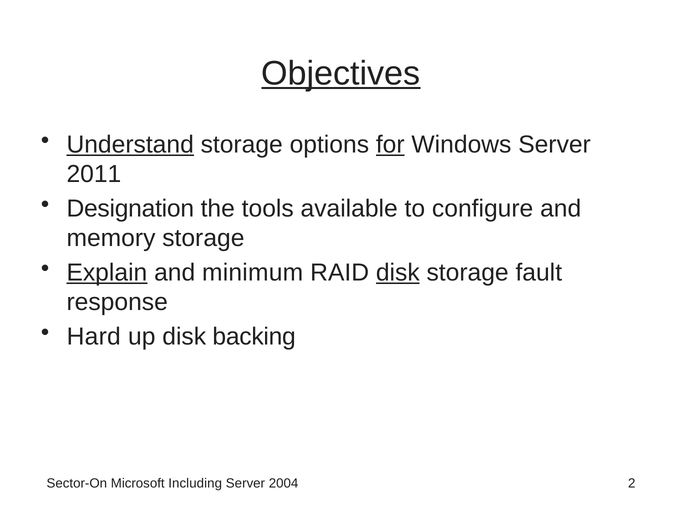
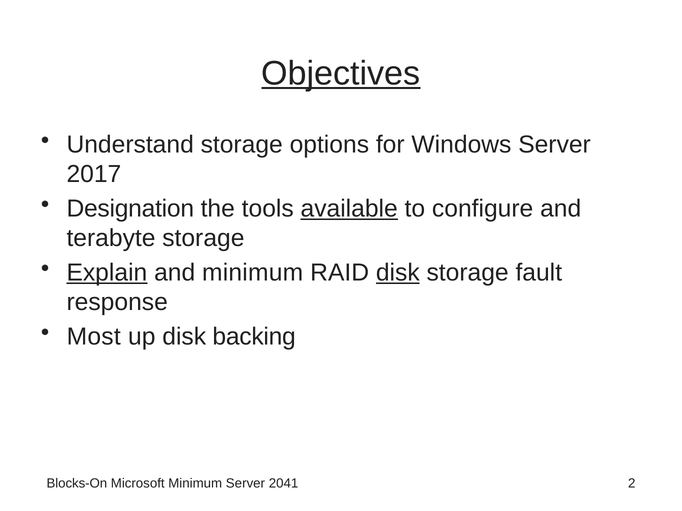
Understand underline: present -> none (130, 145)
for underline: present -> none (390, 145)
2011: 2011 -> 2017 (94, 174)
available underline: none -> present (349, 209)
memory: memory -> terabyte (111, 238)
Hard: Hard -> Most (94, 337)
Sector-On: Sector-On -> Blocks-On (77, 484)
Microsoft Including: Including -> Minimum (195, 484)
2004: 2004 -> 2041 (284, 484)
